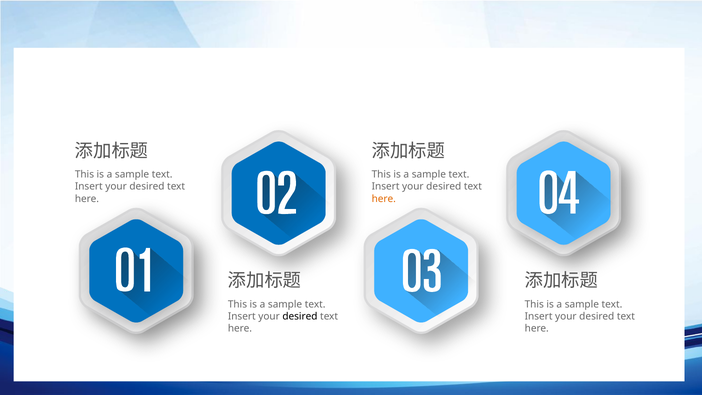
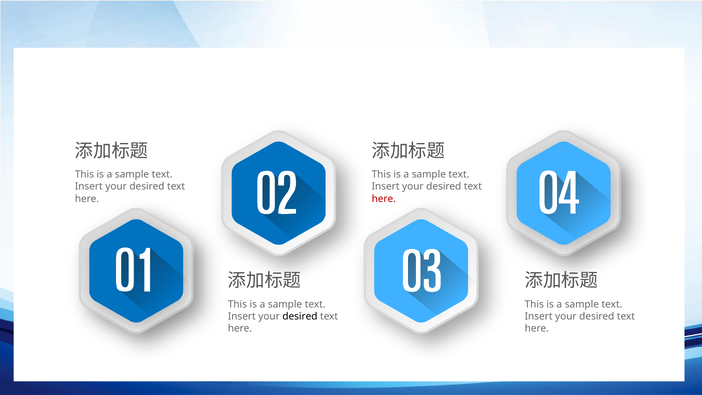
here colour: orange -> red (384, 199)
